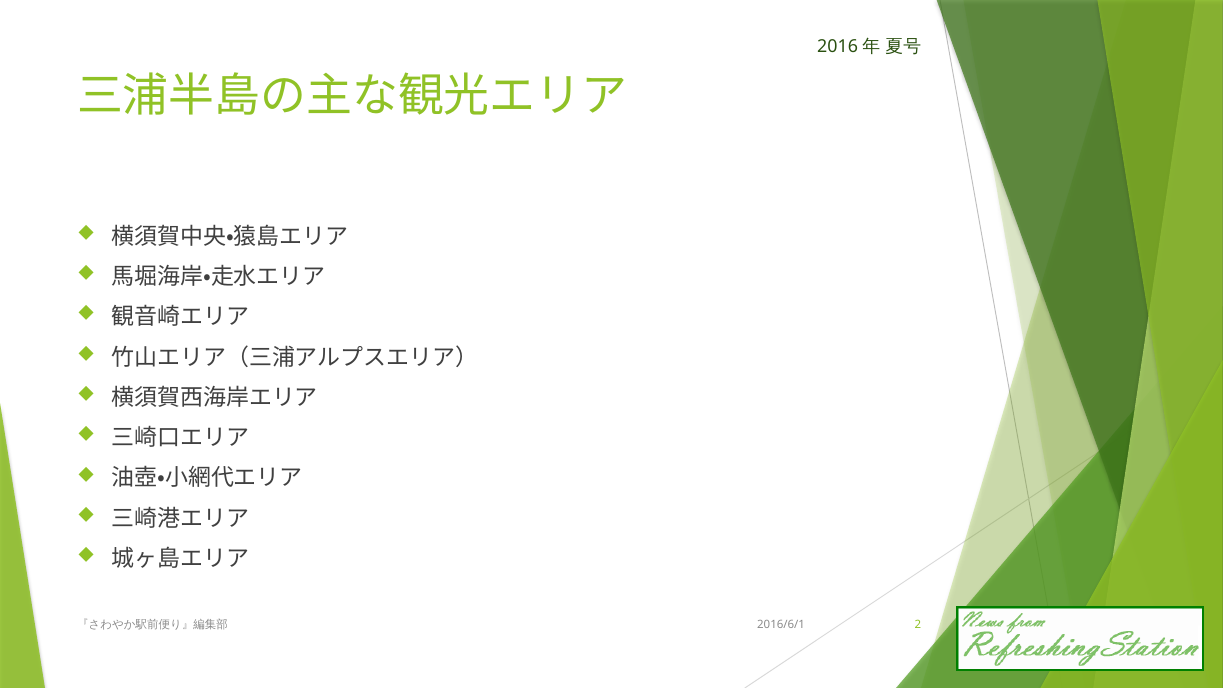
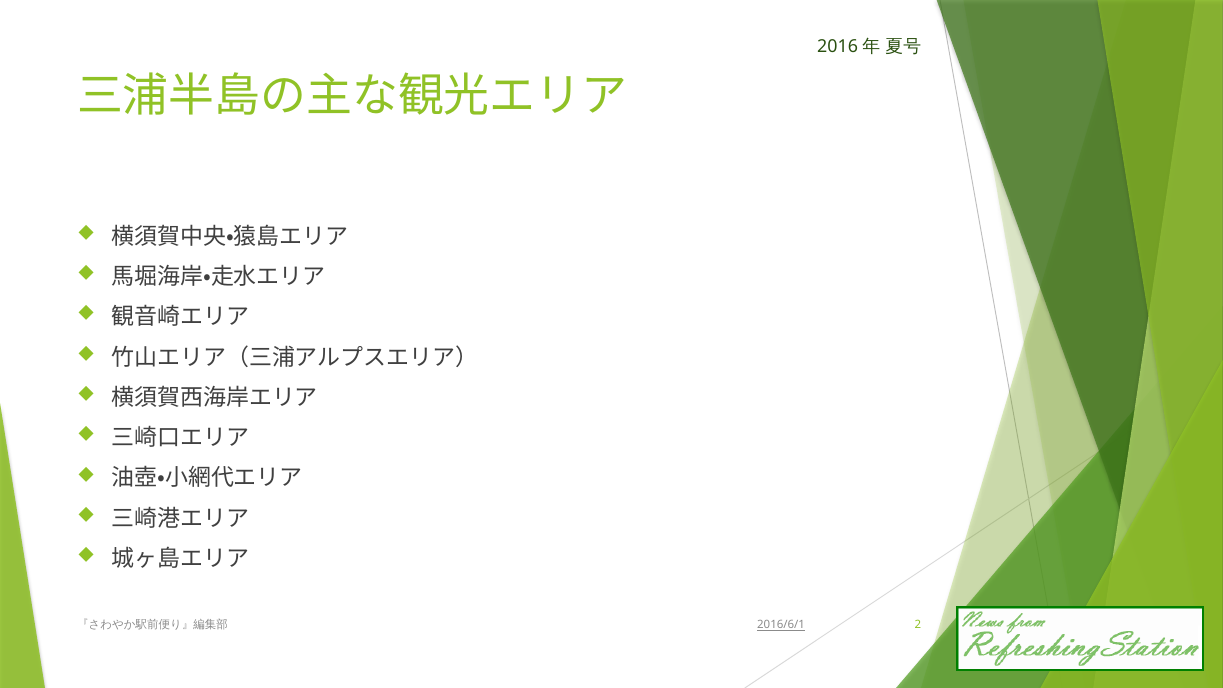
2016/6/1 underline: none -> present (781, 625)
